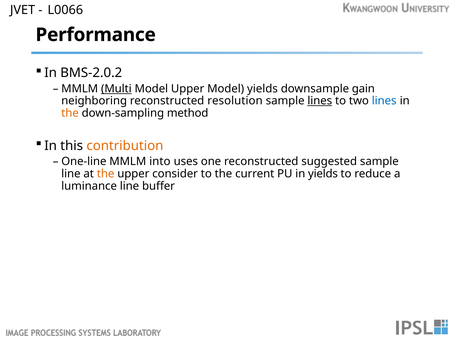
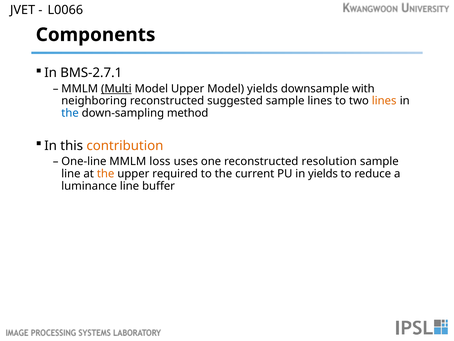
Performance: Performance -> Components (96, 35)
BMS-2.0.2: BMS-2.0.2 -> BMS-2.7.1 (91, 73)
gain: gain -> with (363, 89)
resolution: resolution -> suggested (235, 101)
lines underline: present -> none (320, 101)
lines colour: blue -> orange (384, 101)
the colour: orange -> blue (70, 113)
into: into -> loss (160, 161)
suggested: suggested -> resolution (329, 161)
consider: consider -> required (175, 174)
